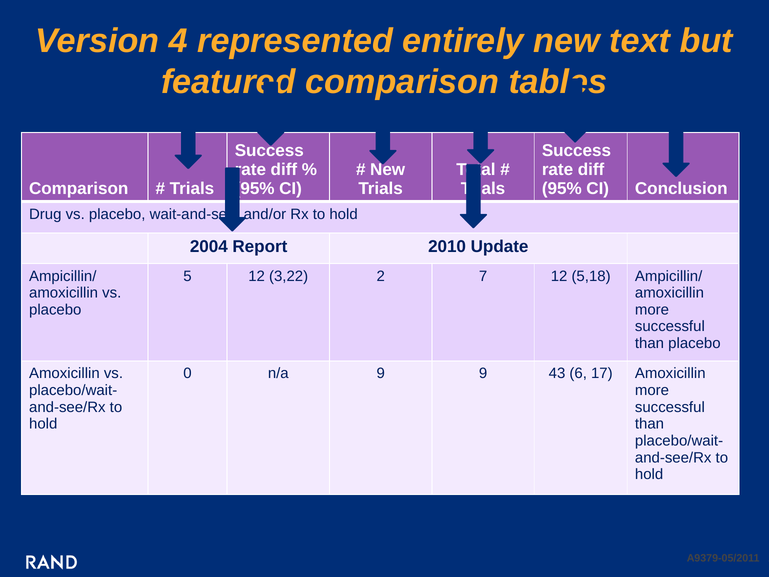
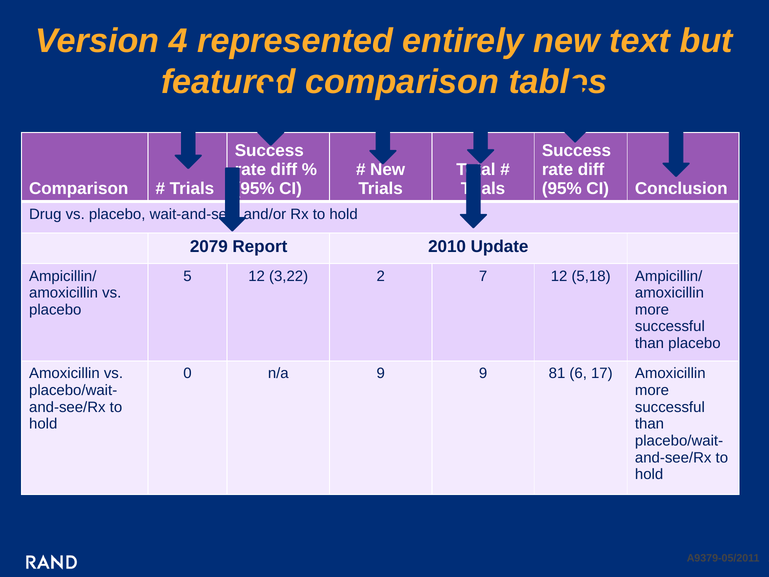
2004: 2004 -> 2079 (209, 246)
43: 43 -> 81 (557, 373)
